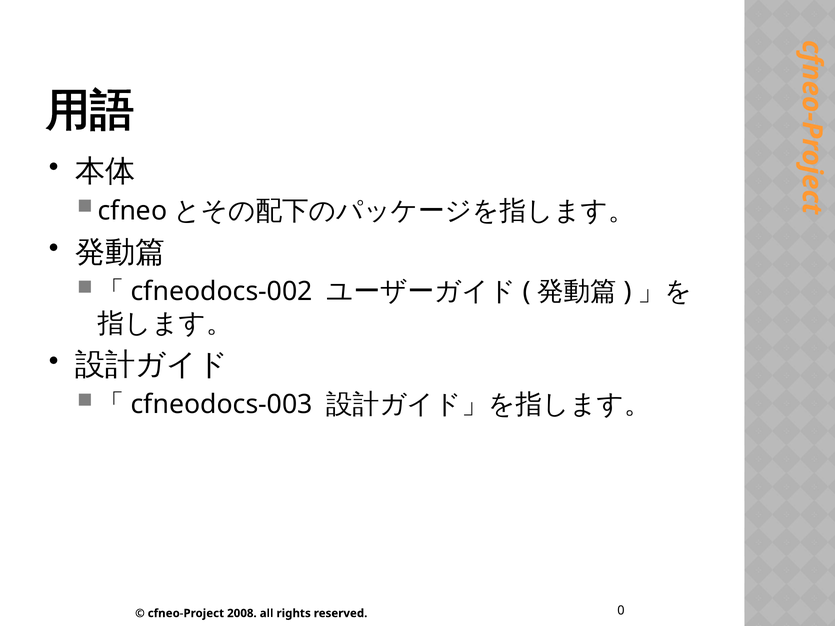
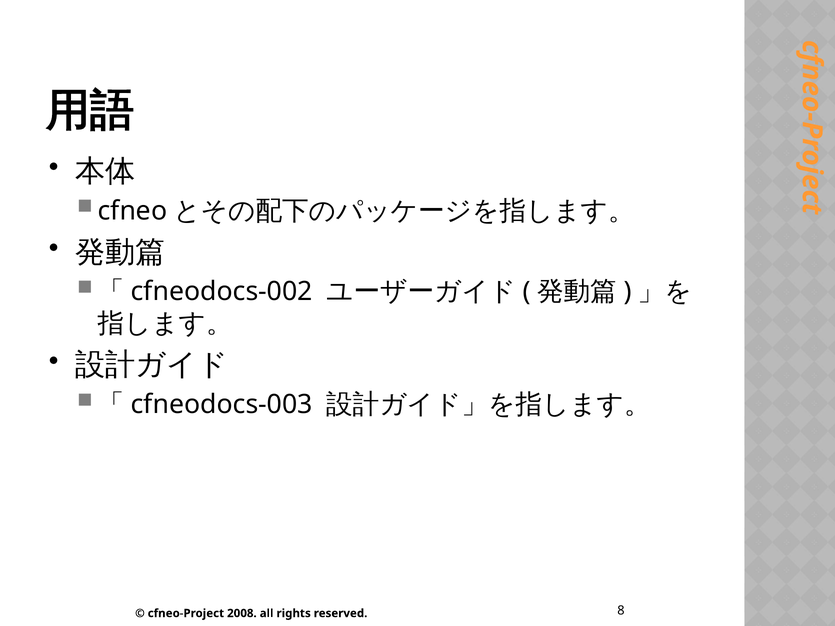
0: 0 -> 8 (621, 611)
